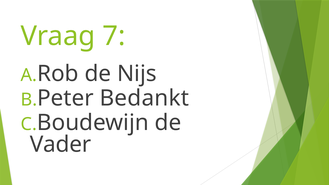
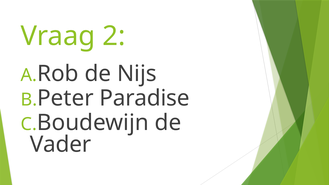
7: 7 -> 2 (114, 36)
Bedankt: Bedankt -> Paradise (144, 98)
